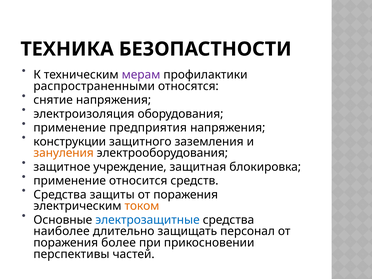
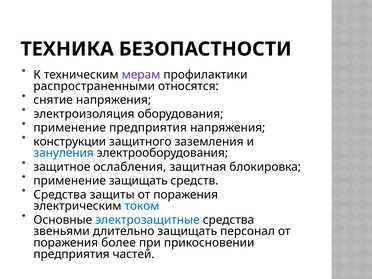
зануления colour: orange -> blue (64, 153)
учреждение: учреждение -> ослабления (130, 167)
применение относится: относится -> защищать (138, 181)
током colour: orange -> blue (142, 206)
наиболее: наиболее -> звеньями (62, 231)
перспективы: перспективы -> предприятия (71, 254)
